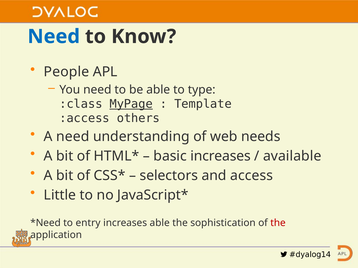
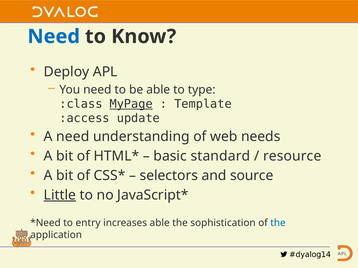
People: People -> Deploy (67, 72)
others: others -> update (138, 118)
basic increases: increases -> standard (220, 156)
available: available -> resource (292, 156)
access: access -> source (252, 176)
Little underline: none -> present (60, 195)
the colour: red -> blue (278, 223)
